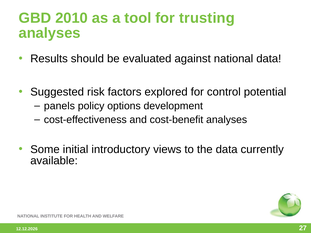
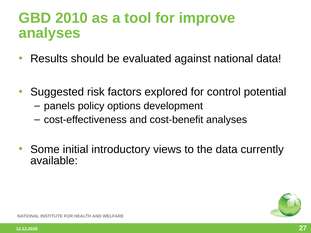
trusting: trusting -> improve (207, 18)
